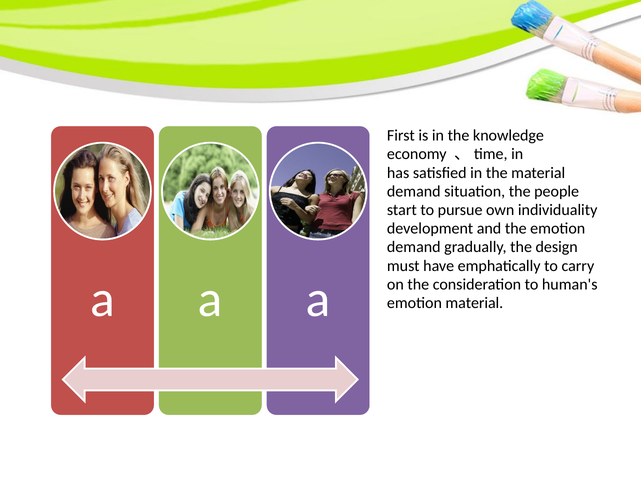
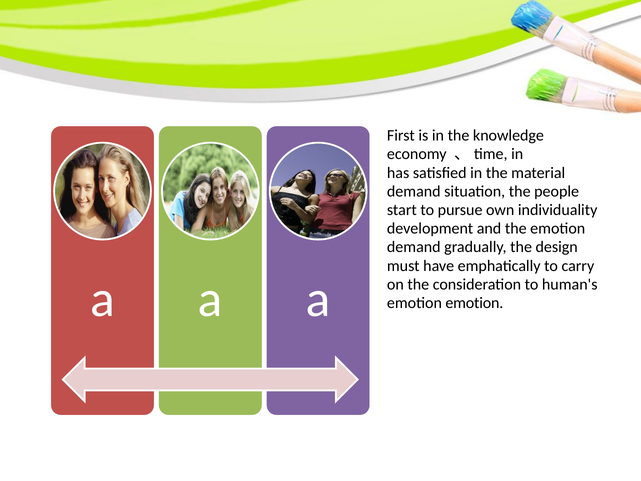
emotion material: material -> emotion (474, 303)
